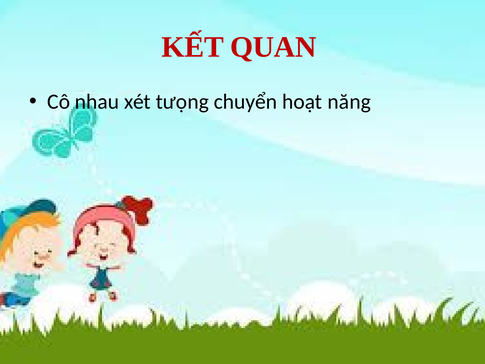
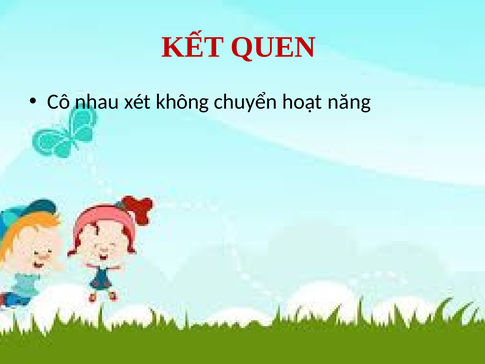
QUAN: QUAN -> QUEN (273, 47)
tưọng: tưọng -> không (182, 102)
